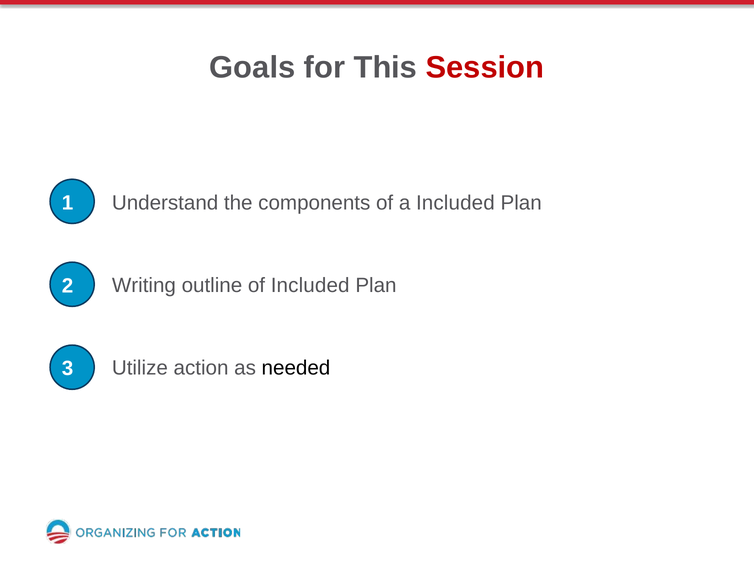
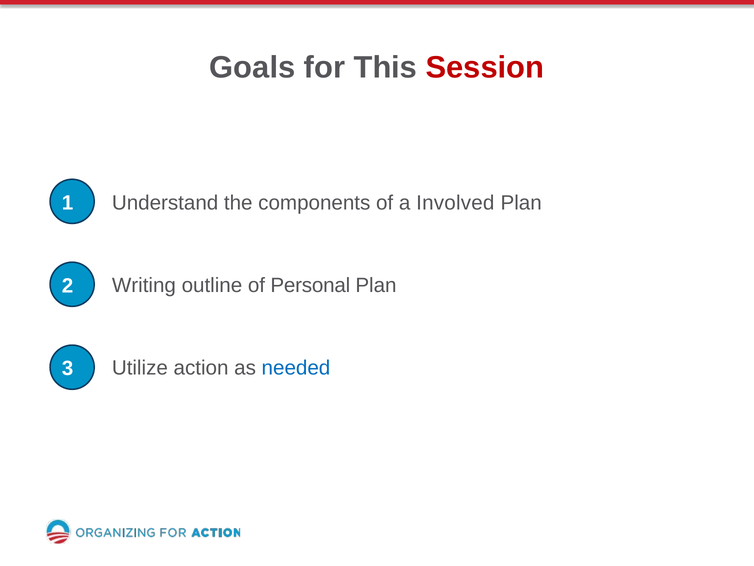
a Included: Included -> Involved (455, 203)
of Included: Included -> Personal (310, 285)
needed colour: black -> blue (296, 368)
